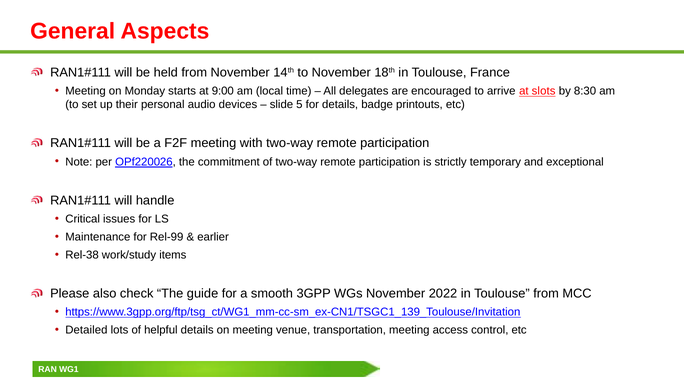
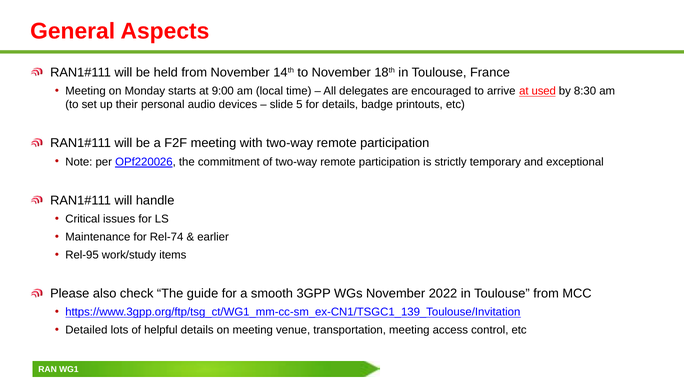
slots: slots -> used (544, 91)
Rel-99: Rel-99 -> Rel-74 (167, 237)
Rel-38: Rel-38 -> Rel-95 (82, 255)
